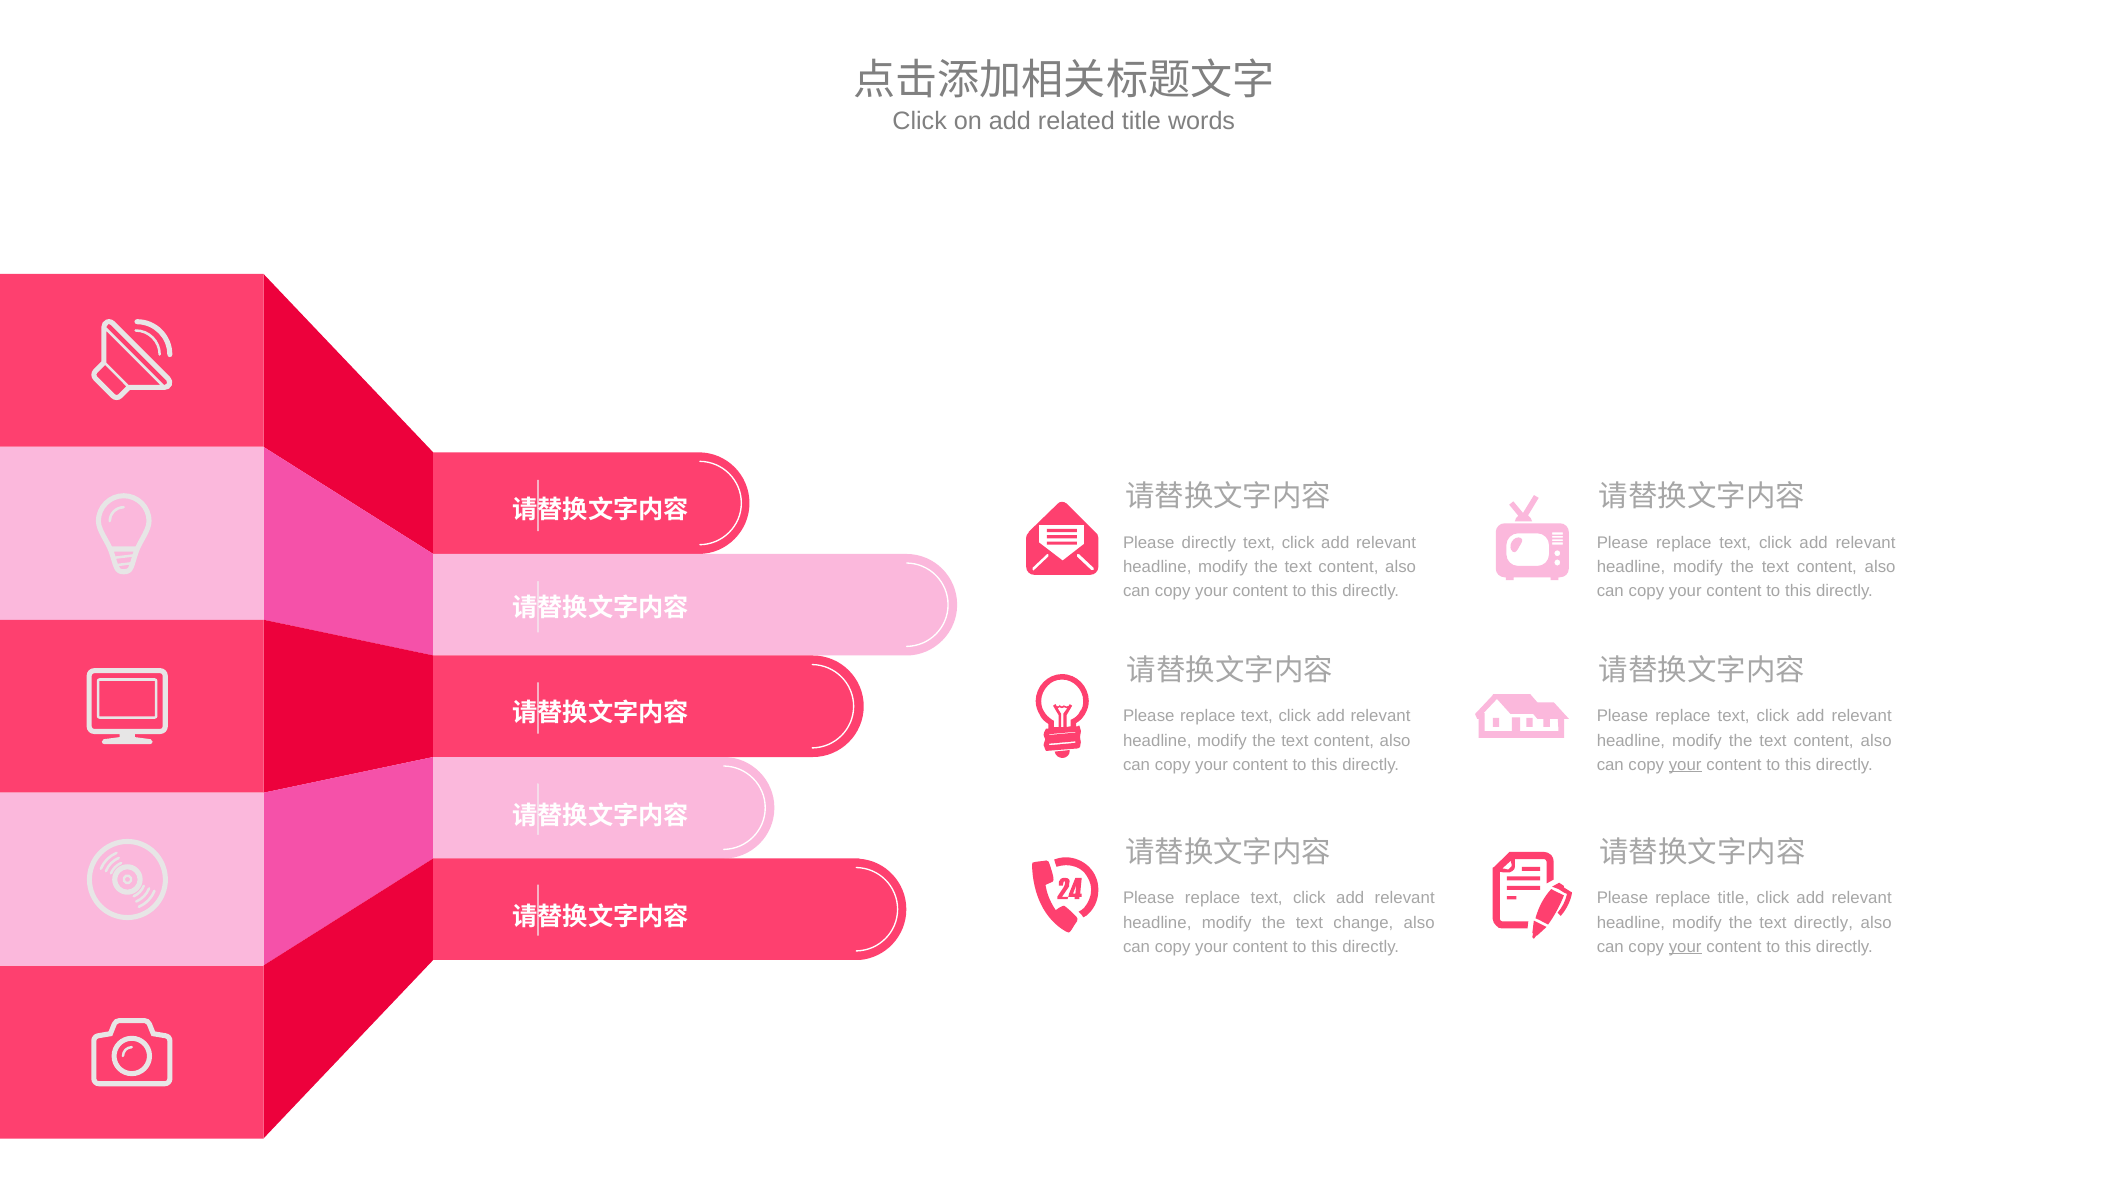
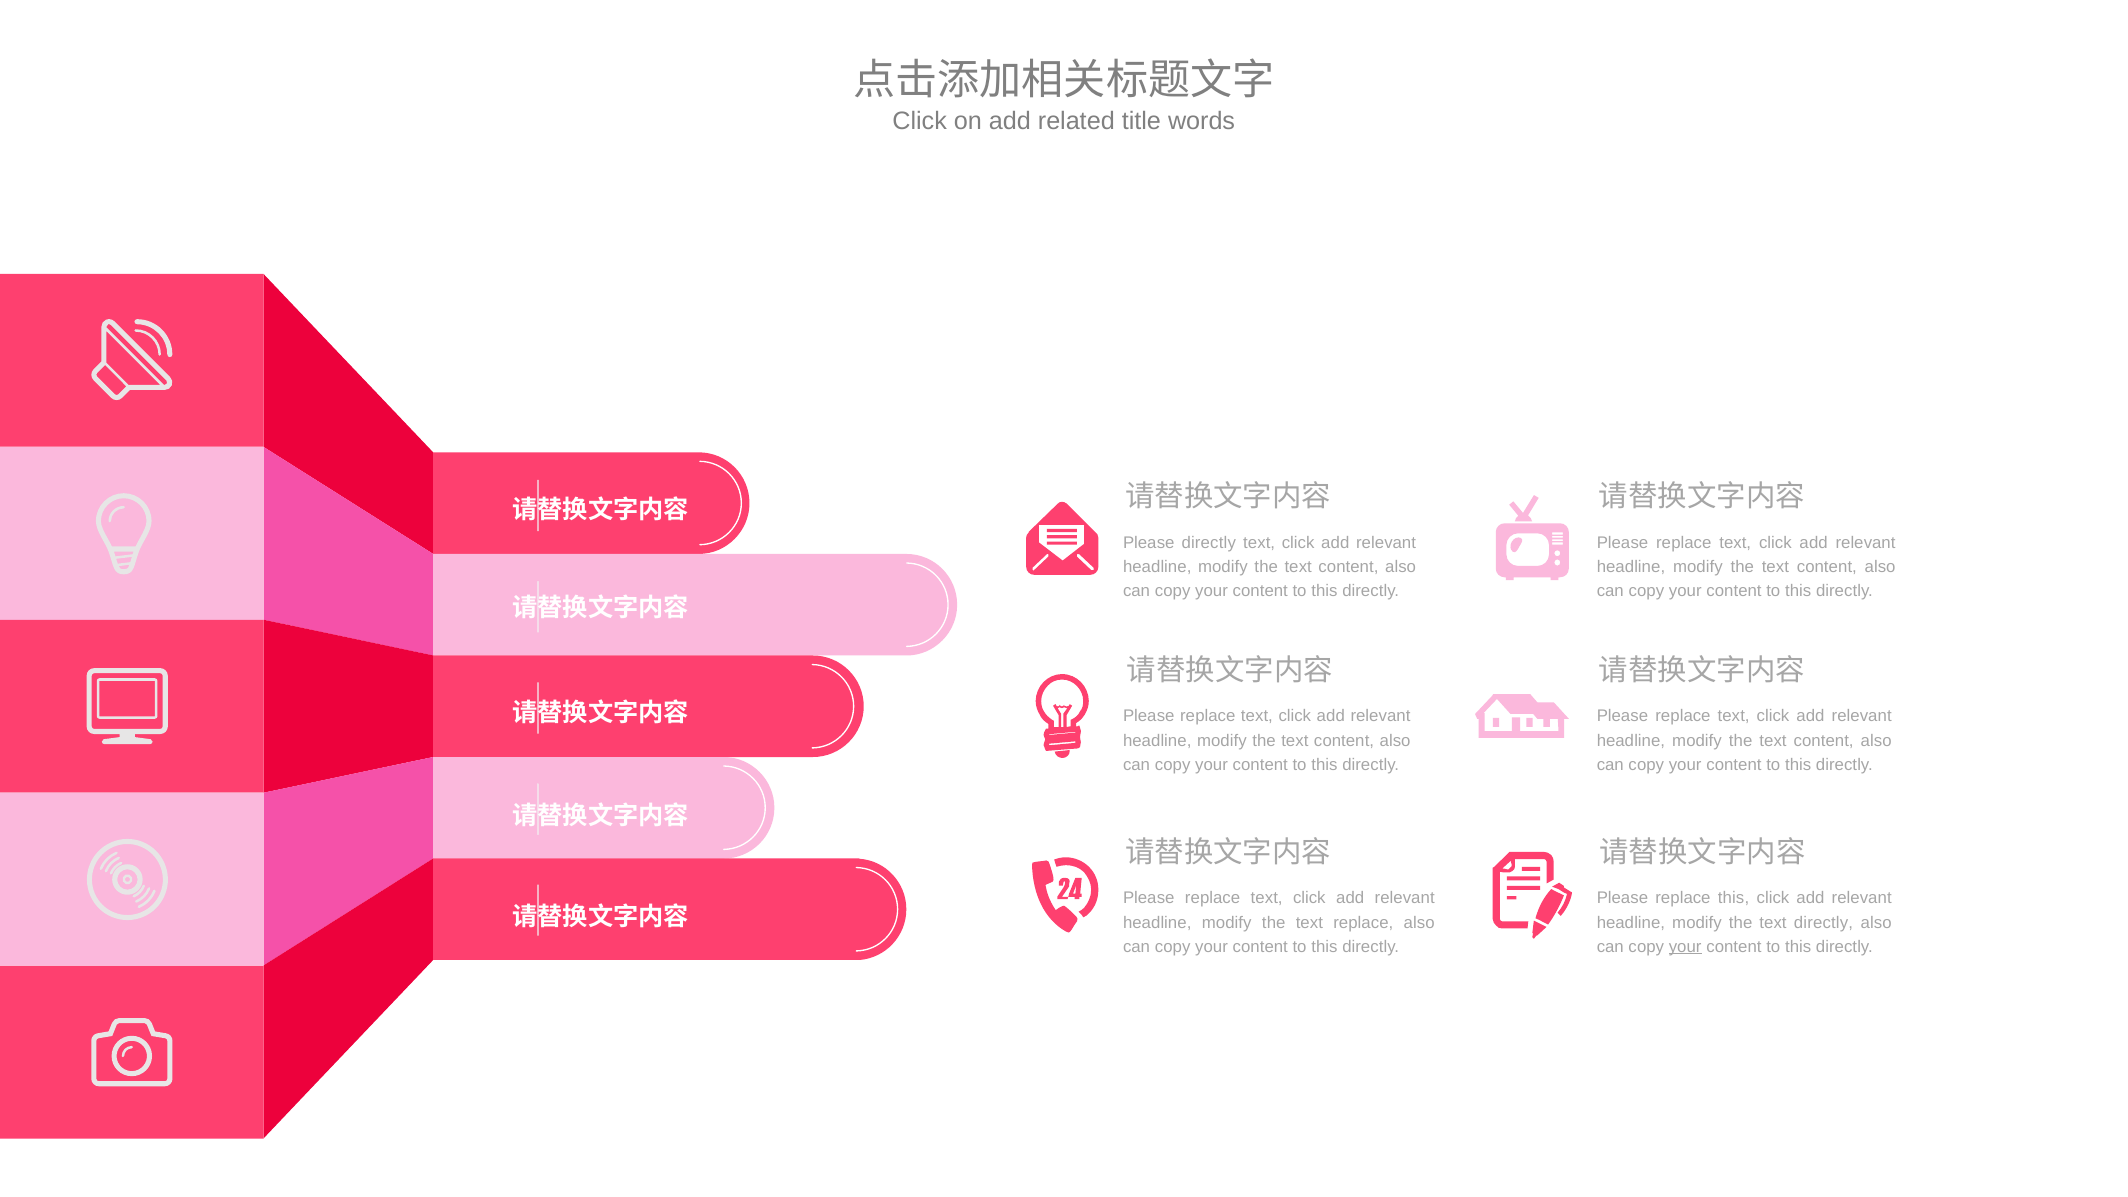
your underline: present -> none (1685, 765)
replace title: title -> this (1733, 898)
text change: change -> replace (1363, 922)
